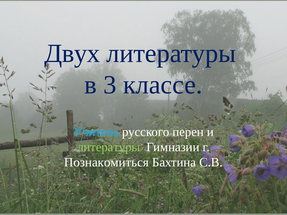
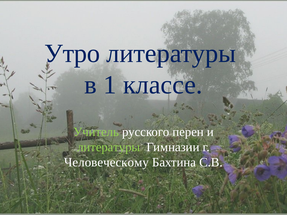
Двух: Двух -> Утро (72, 53)
3: 3 -> 1 (110, 85)
Учитель colour: light blue -> light green (96, 132)
Познакомиться: Познакомиться -> Человеческому (106, 163)
